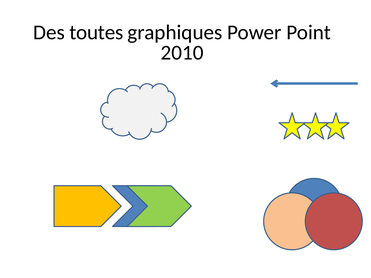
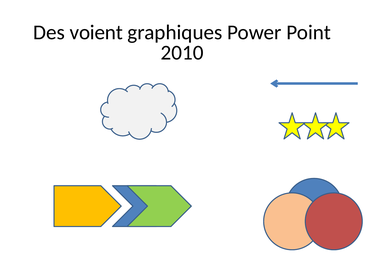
toutes: toutes -> voient (96, 33)
